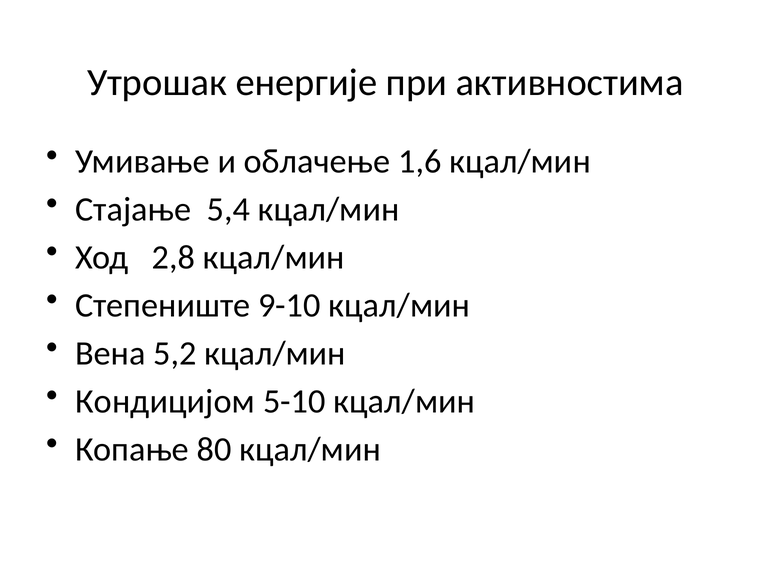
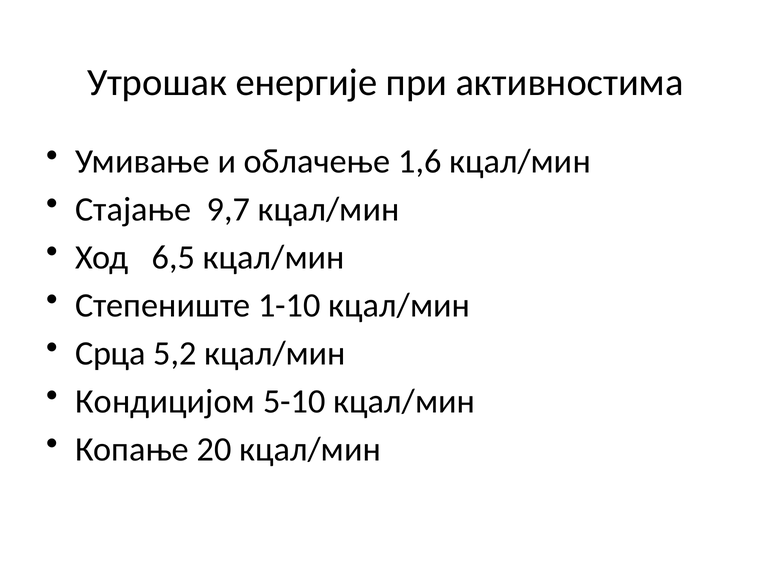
5,4: 5,4 -> 9,7 (228, 210)
2,8: 2,8 -> 6,5 (173, 258)
9-10: 9-10 -> 1-10 (289, 306)
Вена: Вена -> Срца (110, 354)
80: 80 -> 20 (214, 450)
